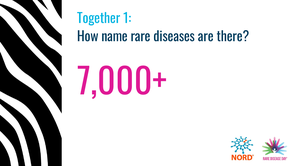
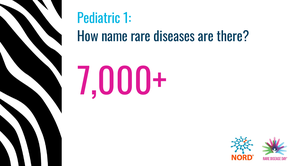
Together: Together -> Pediatric (99, 19)
